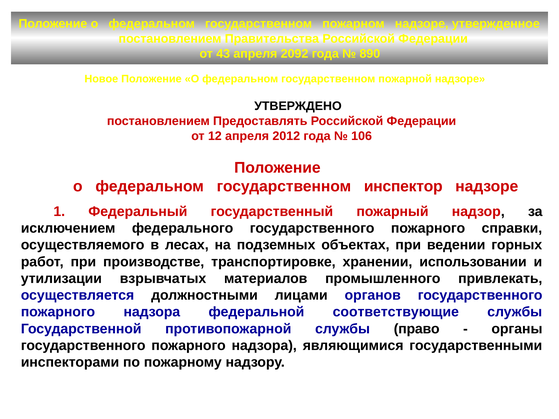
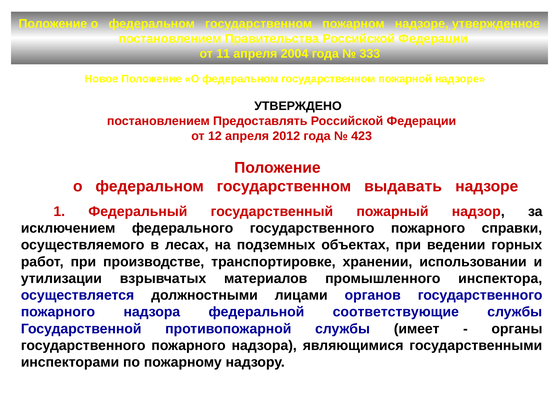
43: 43 -> 11 (223, 54)
2092: 2092 -> 2004 (295, 54)
890: 890 -> 333 (370, 54)
106: 106 -> 423 (362, 136)
инспектор: инспектор -> выдавать (403, 187)
привлекать: привлекать -> инспектора (500, 279)
право: право -> имеет (417, 329)
